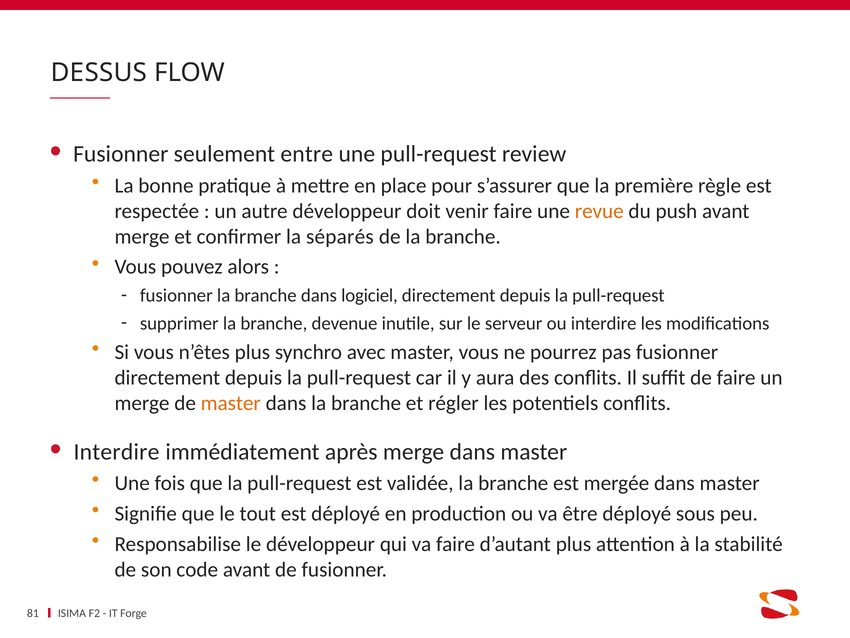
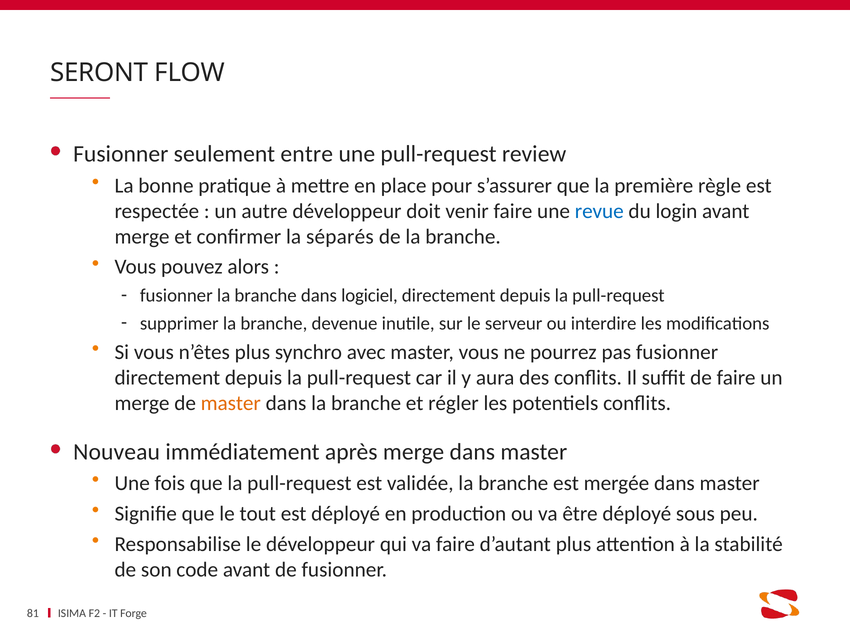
DESSUS: DESSUS -> SERONT (99, 73)
revue colour: orange -> blue (599, 211)
push: push -> login (676, 211)
Interdire: Interdire -> Nouveau (117, 451)
